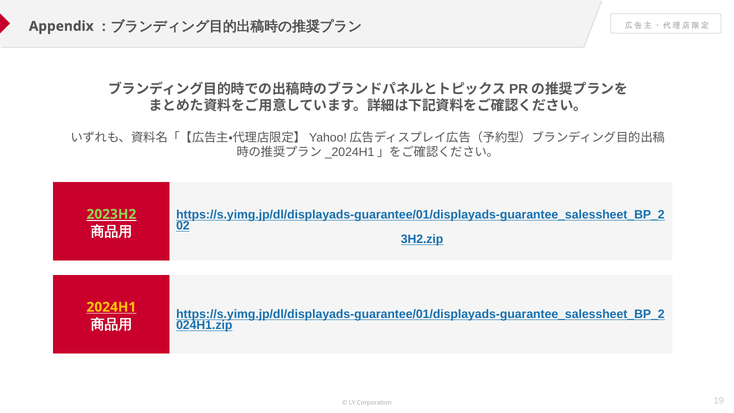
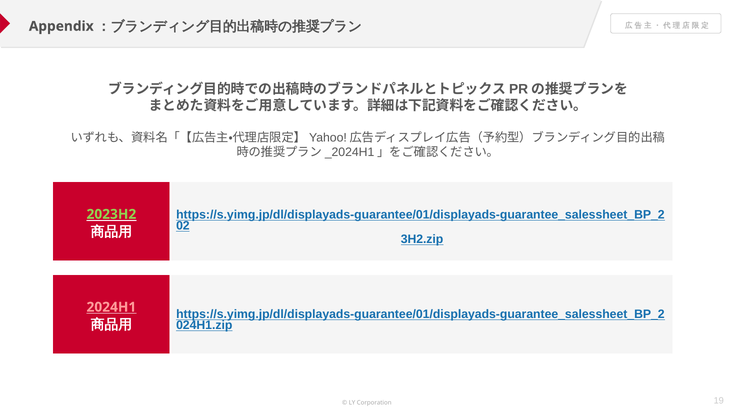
2024H1 colour: yellow -> pink (111, 307)
